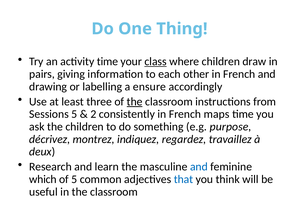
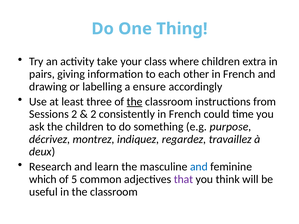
activity time: time -> take (107, 62)
class underline: present -> none (156, 62)
draw: draw -> extra (254, 62)
Sessions 5: 5 -> 2 (74, 114)
maps: maps -> could (217, 114)
that colour: blue -> purple (183, 179)
